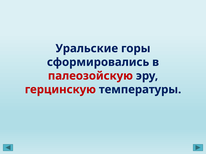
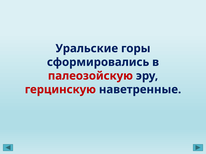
температуры: температуры -> наветренные (140, 90)
